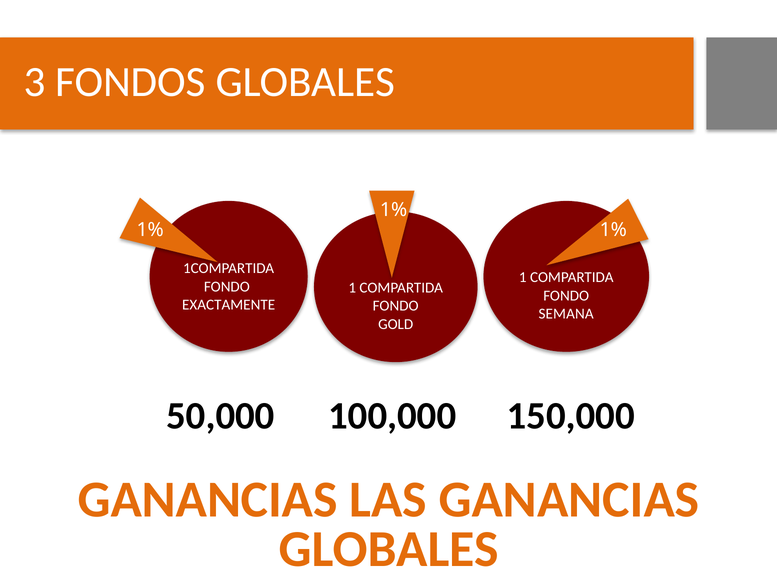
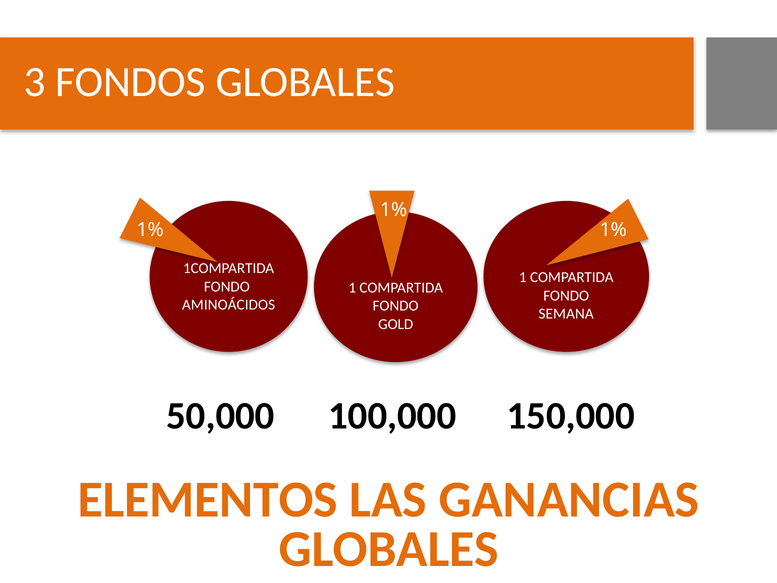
EXACTAMENTE: EXACTAMENTE -> AMINOÁCIDOS (229, 305)
GANANCIAS: GANANCIAS -> ELEMENTOS (208, 499)
